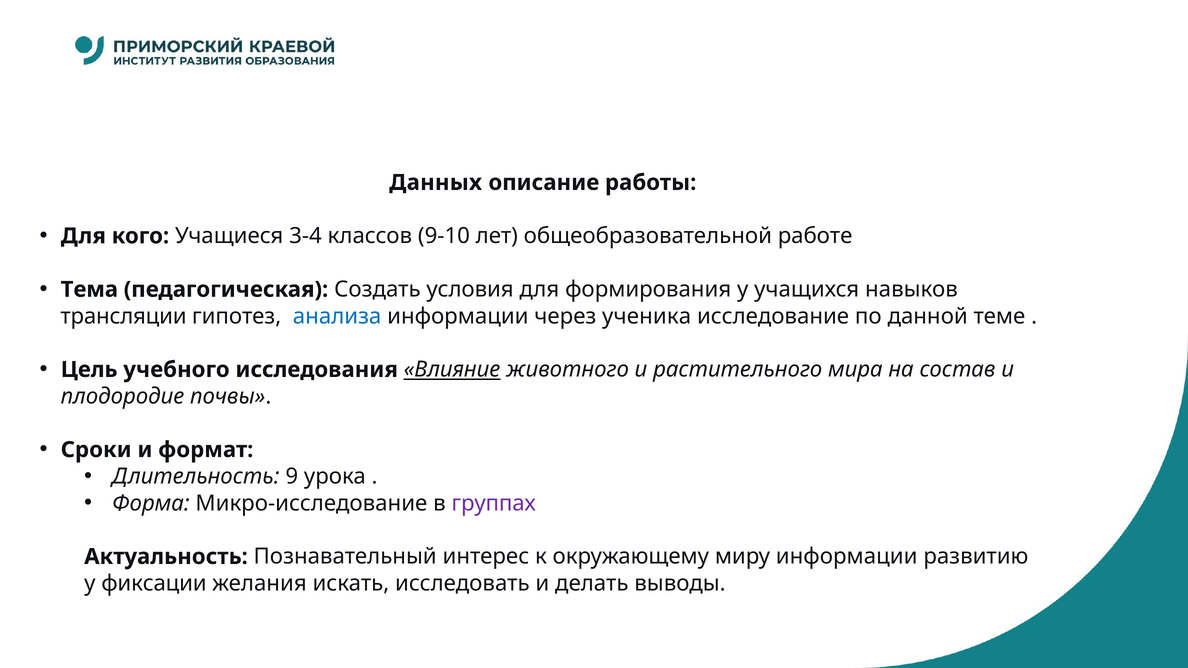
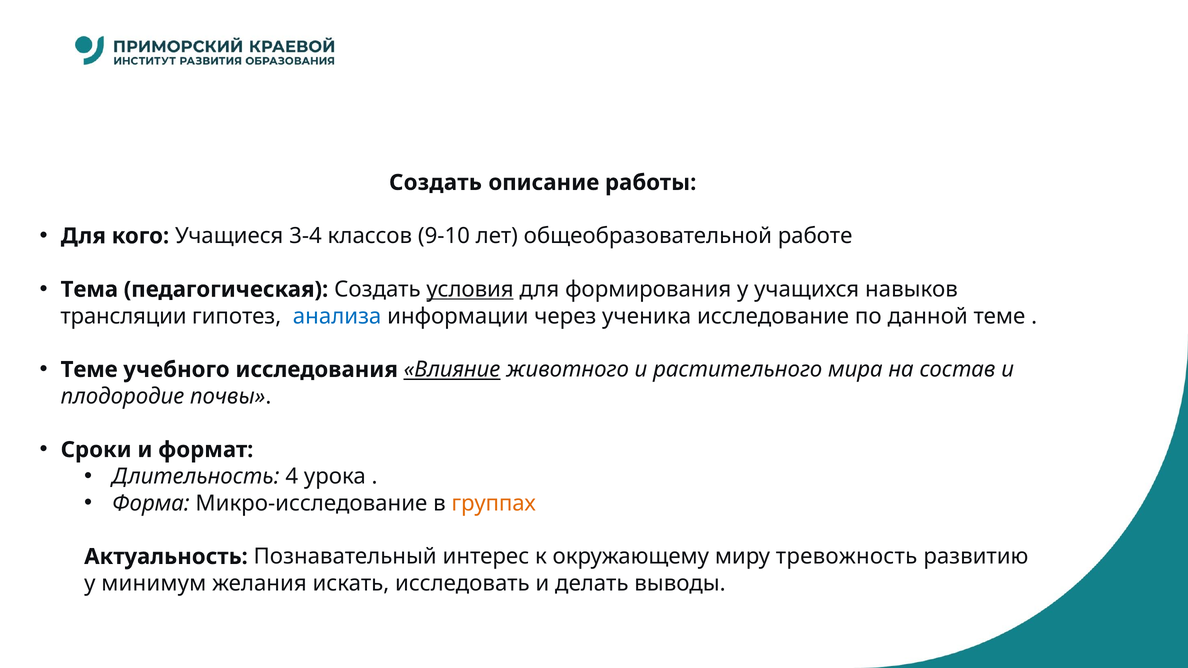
Данных: Данных -> Создать (436, 183)
условия underline: none -> present (470, 290)
Цель: Цель -> Теме (89, 370)
9: 9 -> 4 (292, 477)
группах colour: purple -> orange (494, 503)
миру информации: информации -> тревожность (847, 557)
фиксации: фиксации -> минимум (154, 584)
